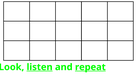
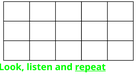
listen underline: present -> none (40, 68)
